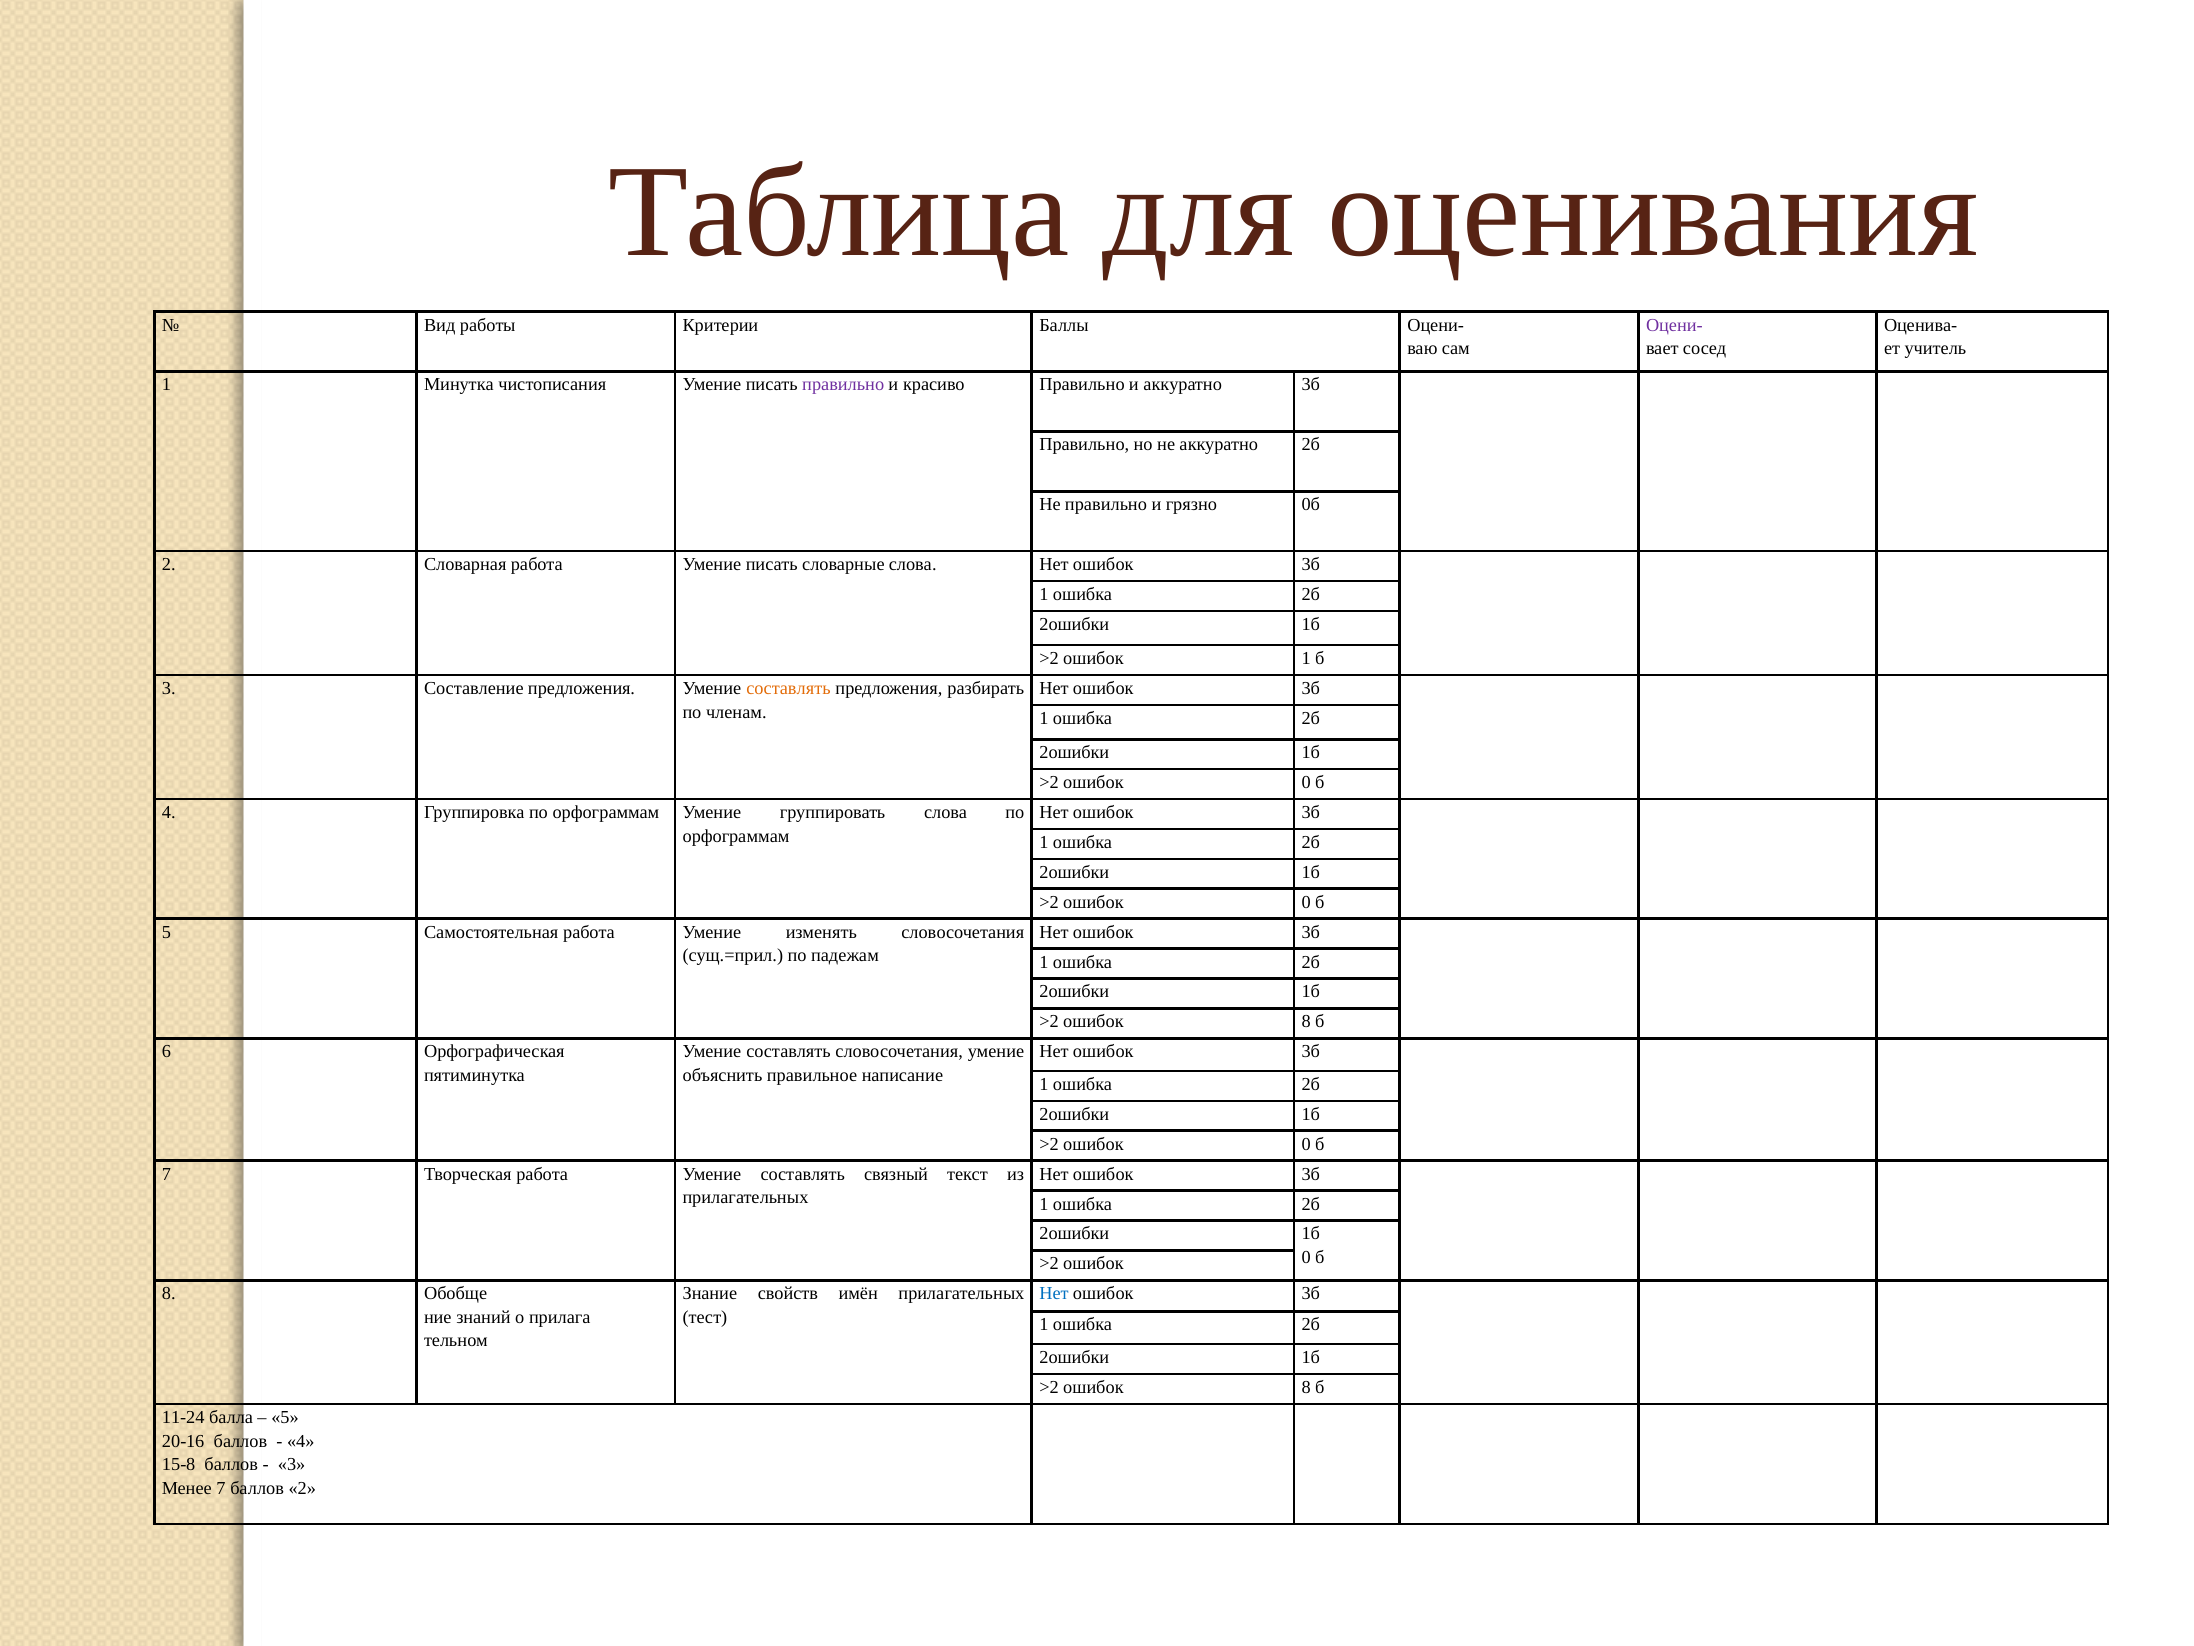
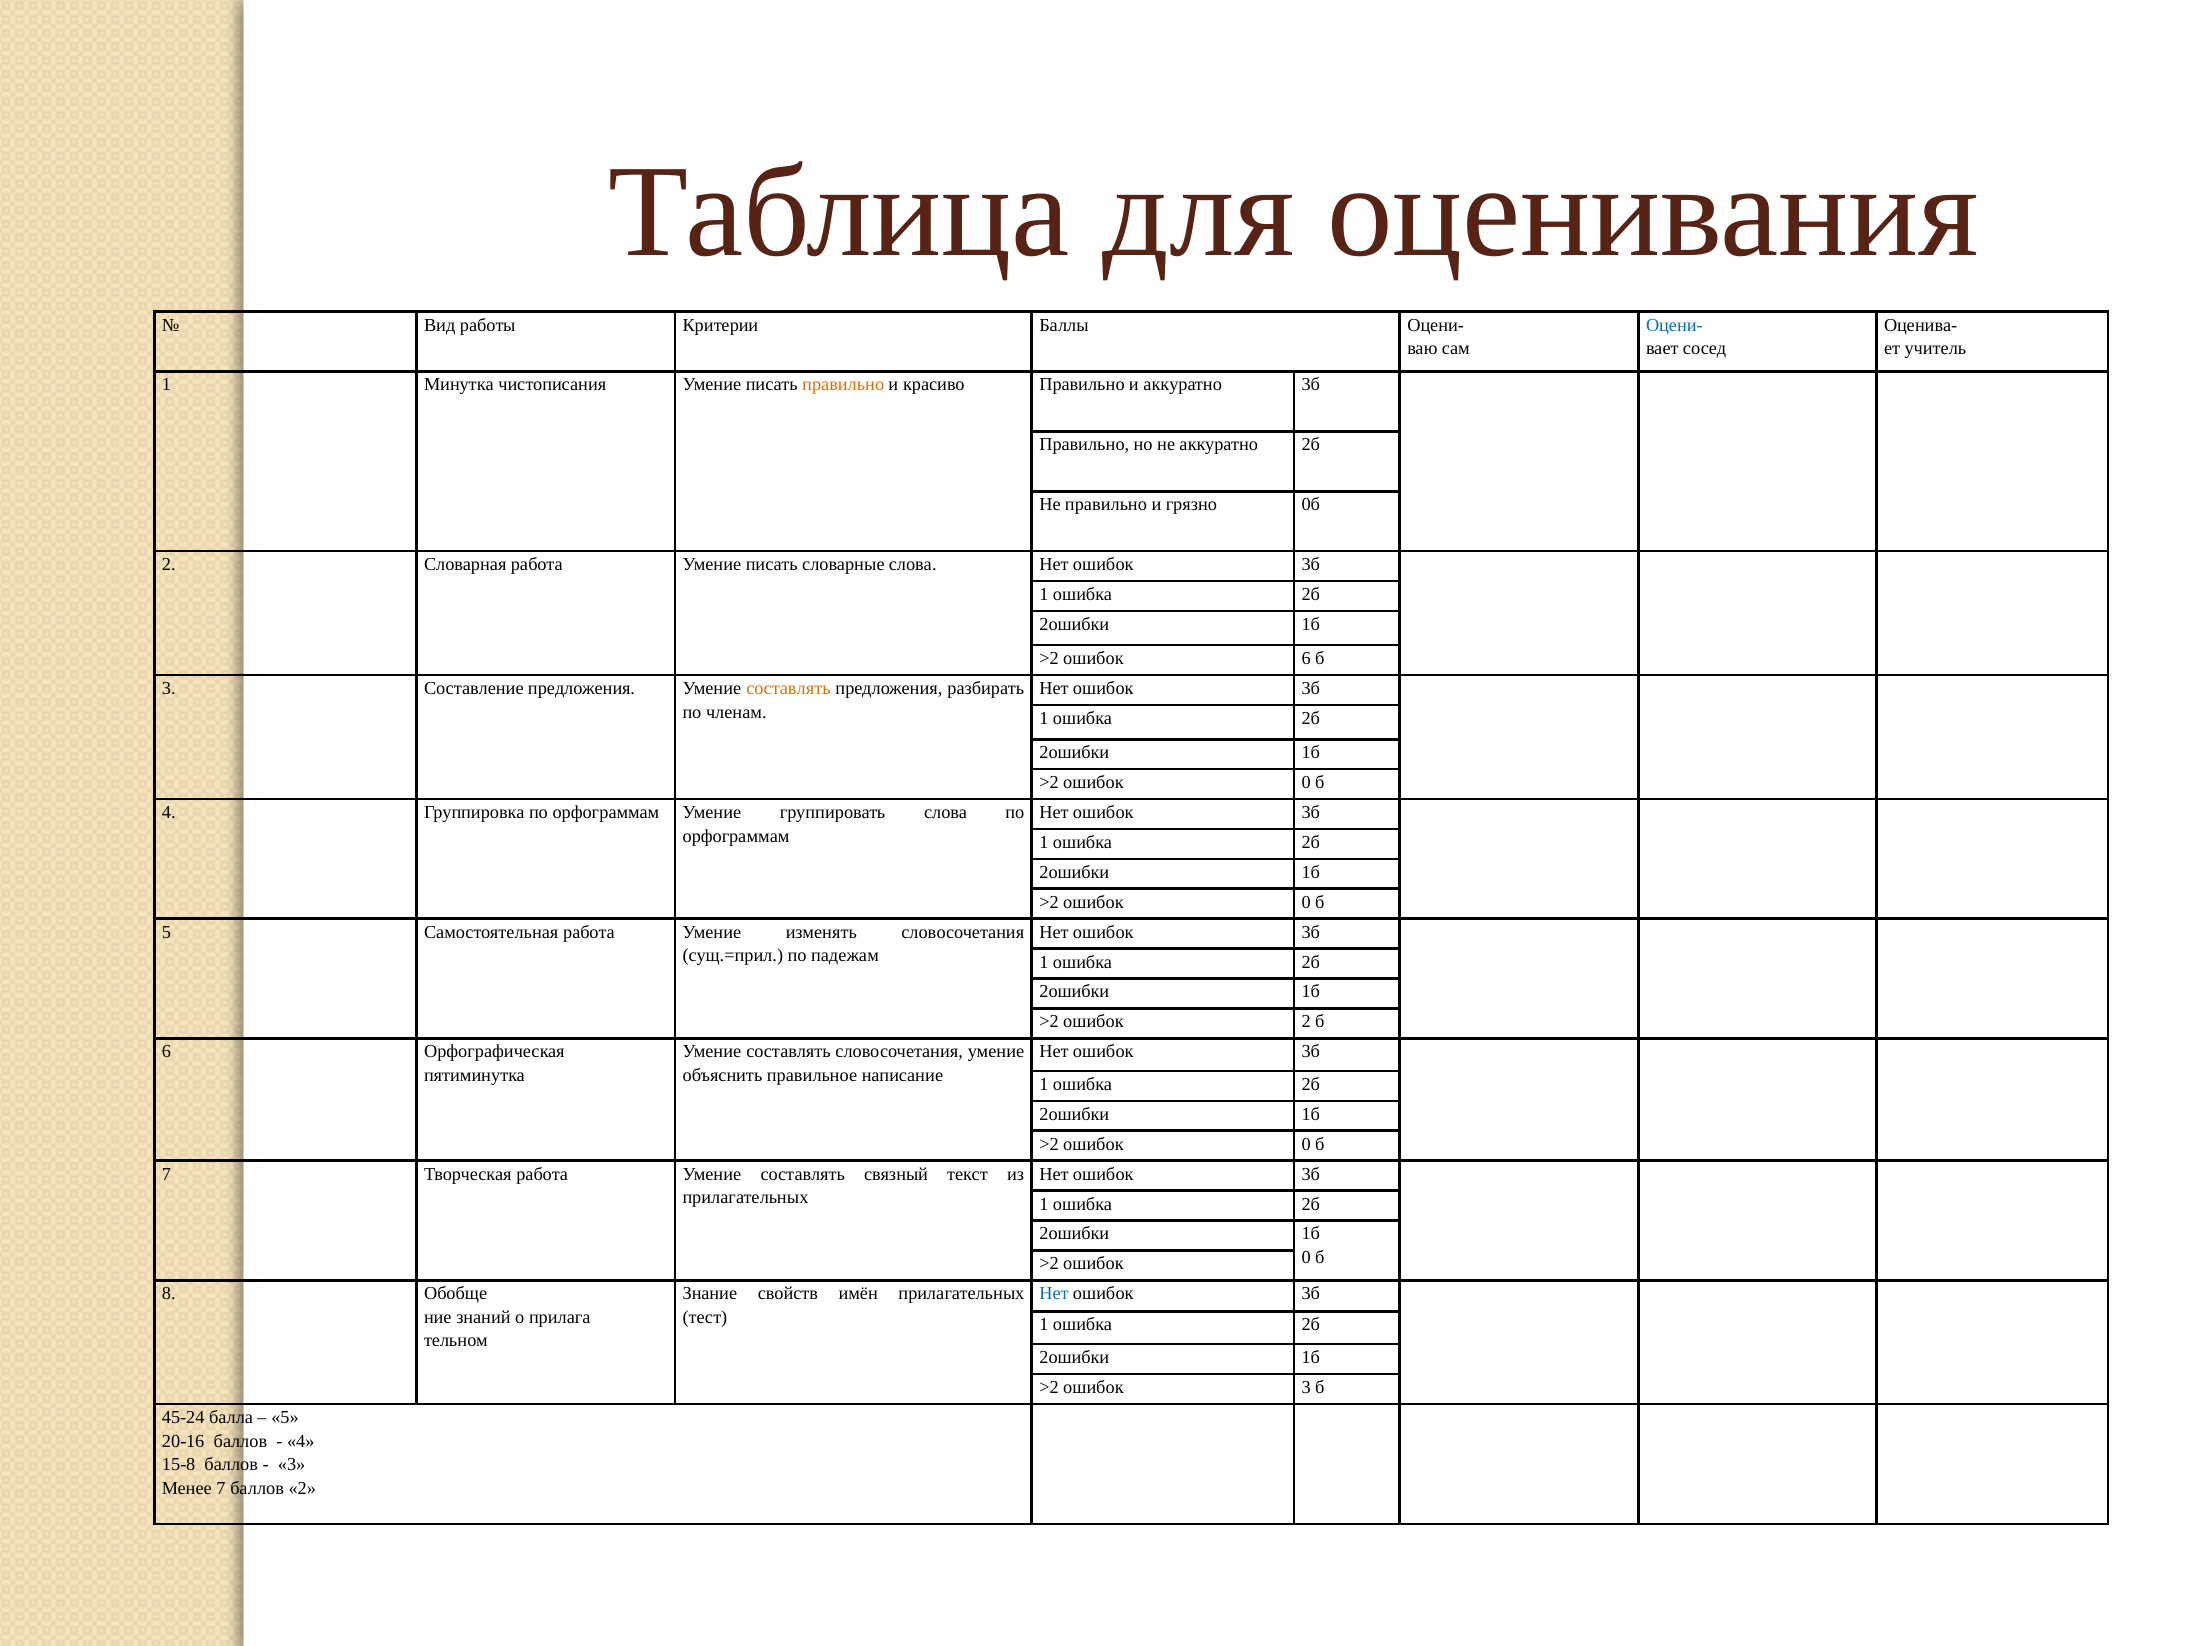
Оцени- colour: purple -> blue (1674, 325)
правильно colour: purple -> orange (843, 385)
ошибок 1: 1 -> 6 (1306, 658)
8: 8 -> 2 (1306, 1022)
8: 8 -> 3 (1306, 1387)
11-24: 11-24 -> 45-24 (183, 1417)
